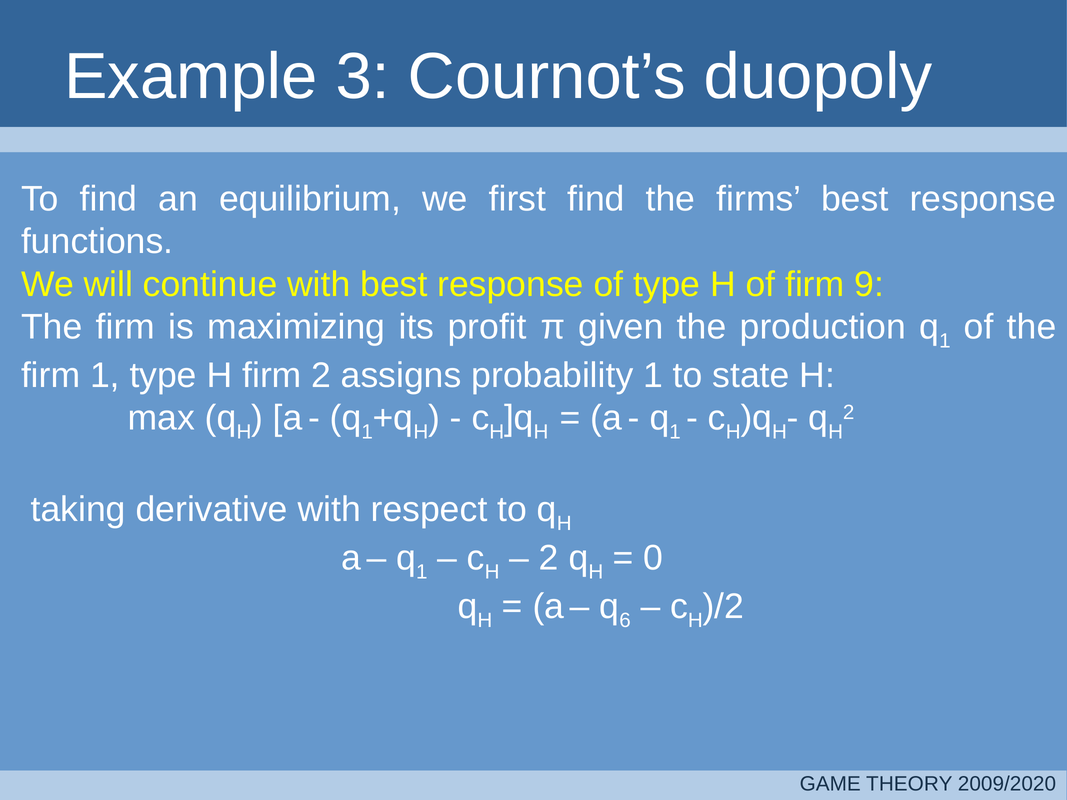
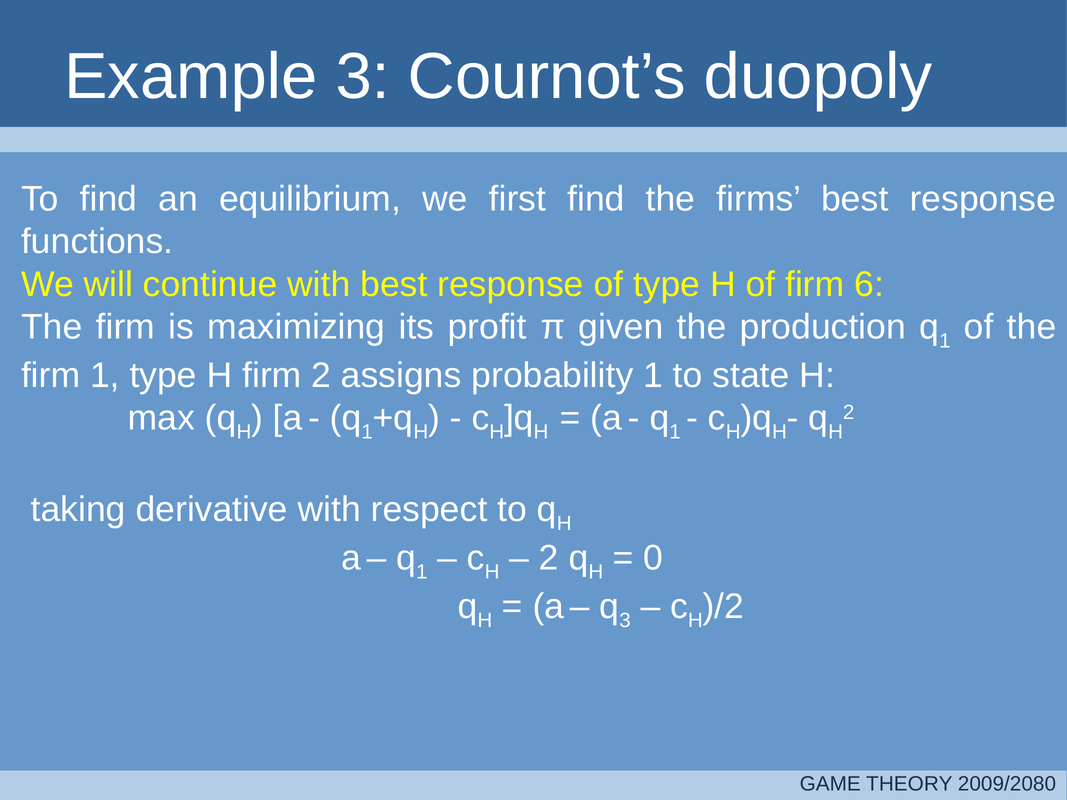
9: 9 -> 6 (869, 284)
6: 6 -> 3 (625, 621)
2009/2020: 2009/2020 -> 2009/2080 (1007, 784)
